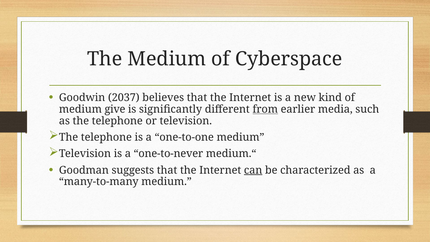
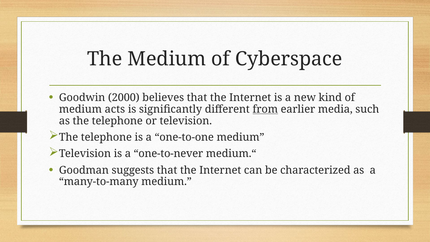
2037: 2037 -> 2000 (124, 98)
give: give -> acts (115, 109)
can underline: present -> none (253, 170)
